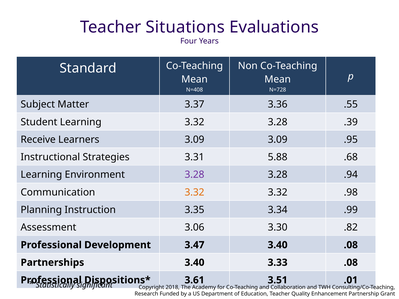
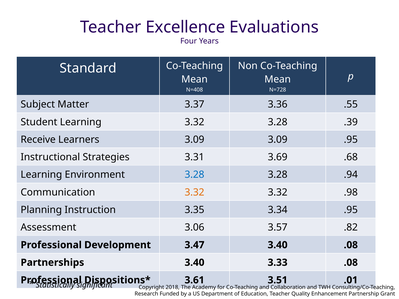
Situations: Situations -> Excellence (185, 27)
5.88: 5.88 -> 3.69 (278, 157)
3.28 colour: purple -> blue (194, 175)
3.34 .99: .99 -> .95 (351, 210)
3.30: 3.30 -> 3.57 (278, 228)
